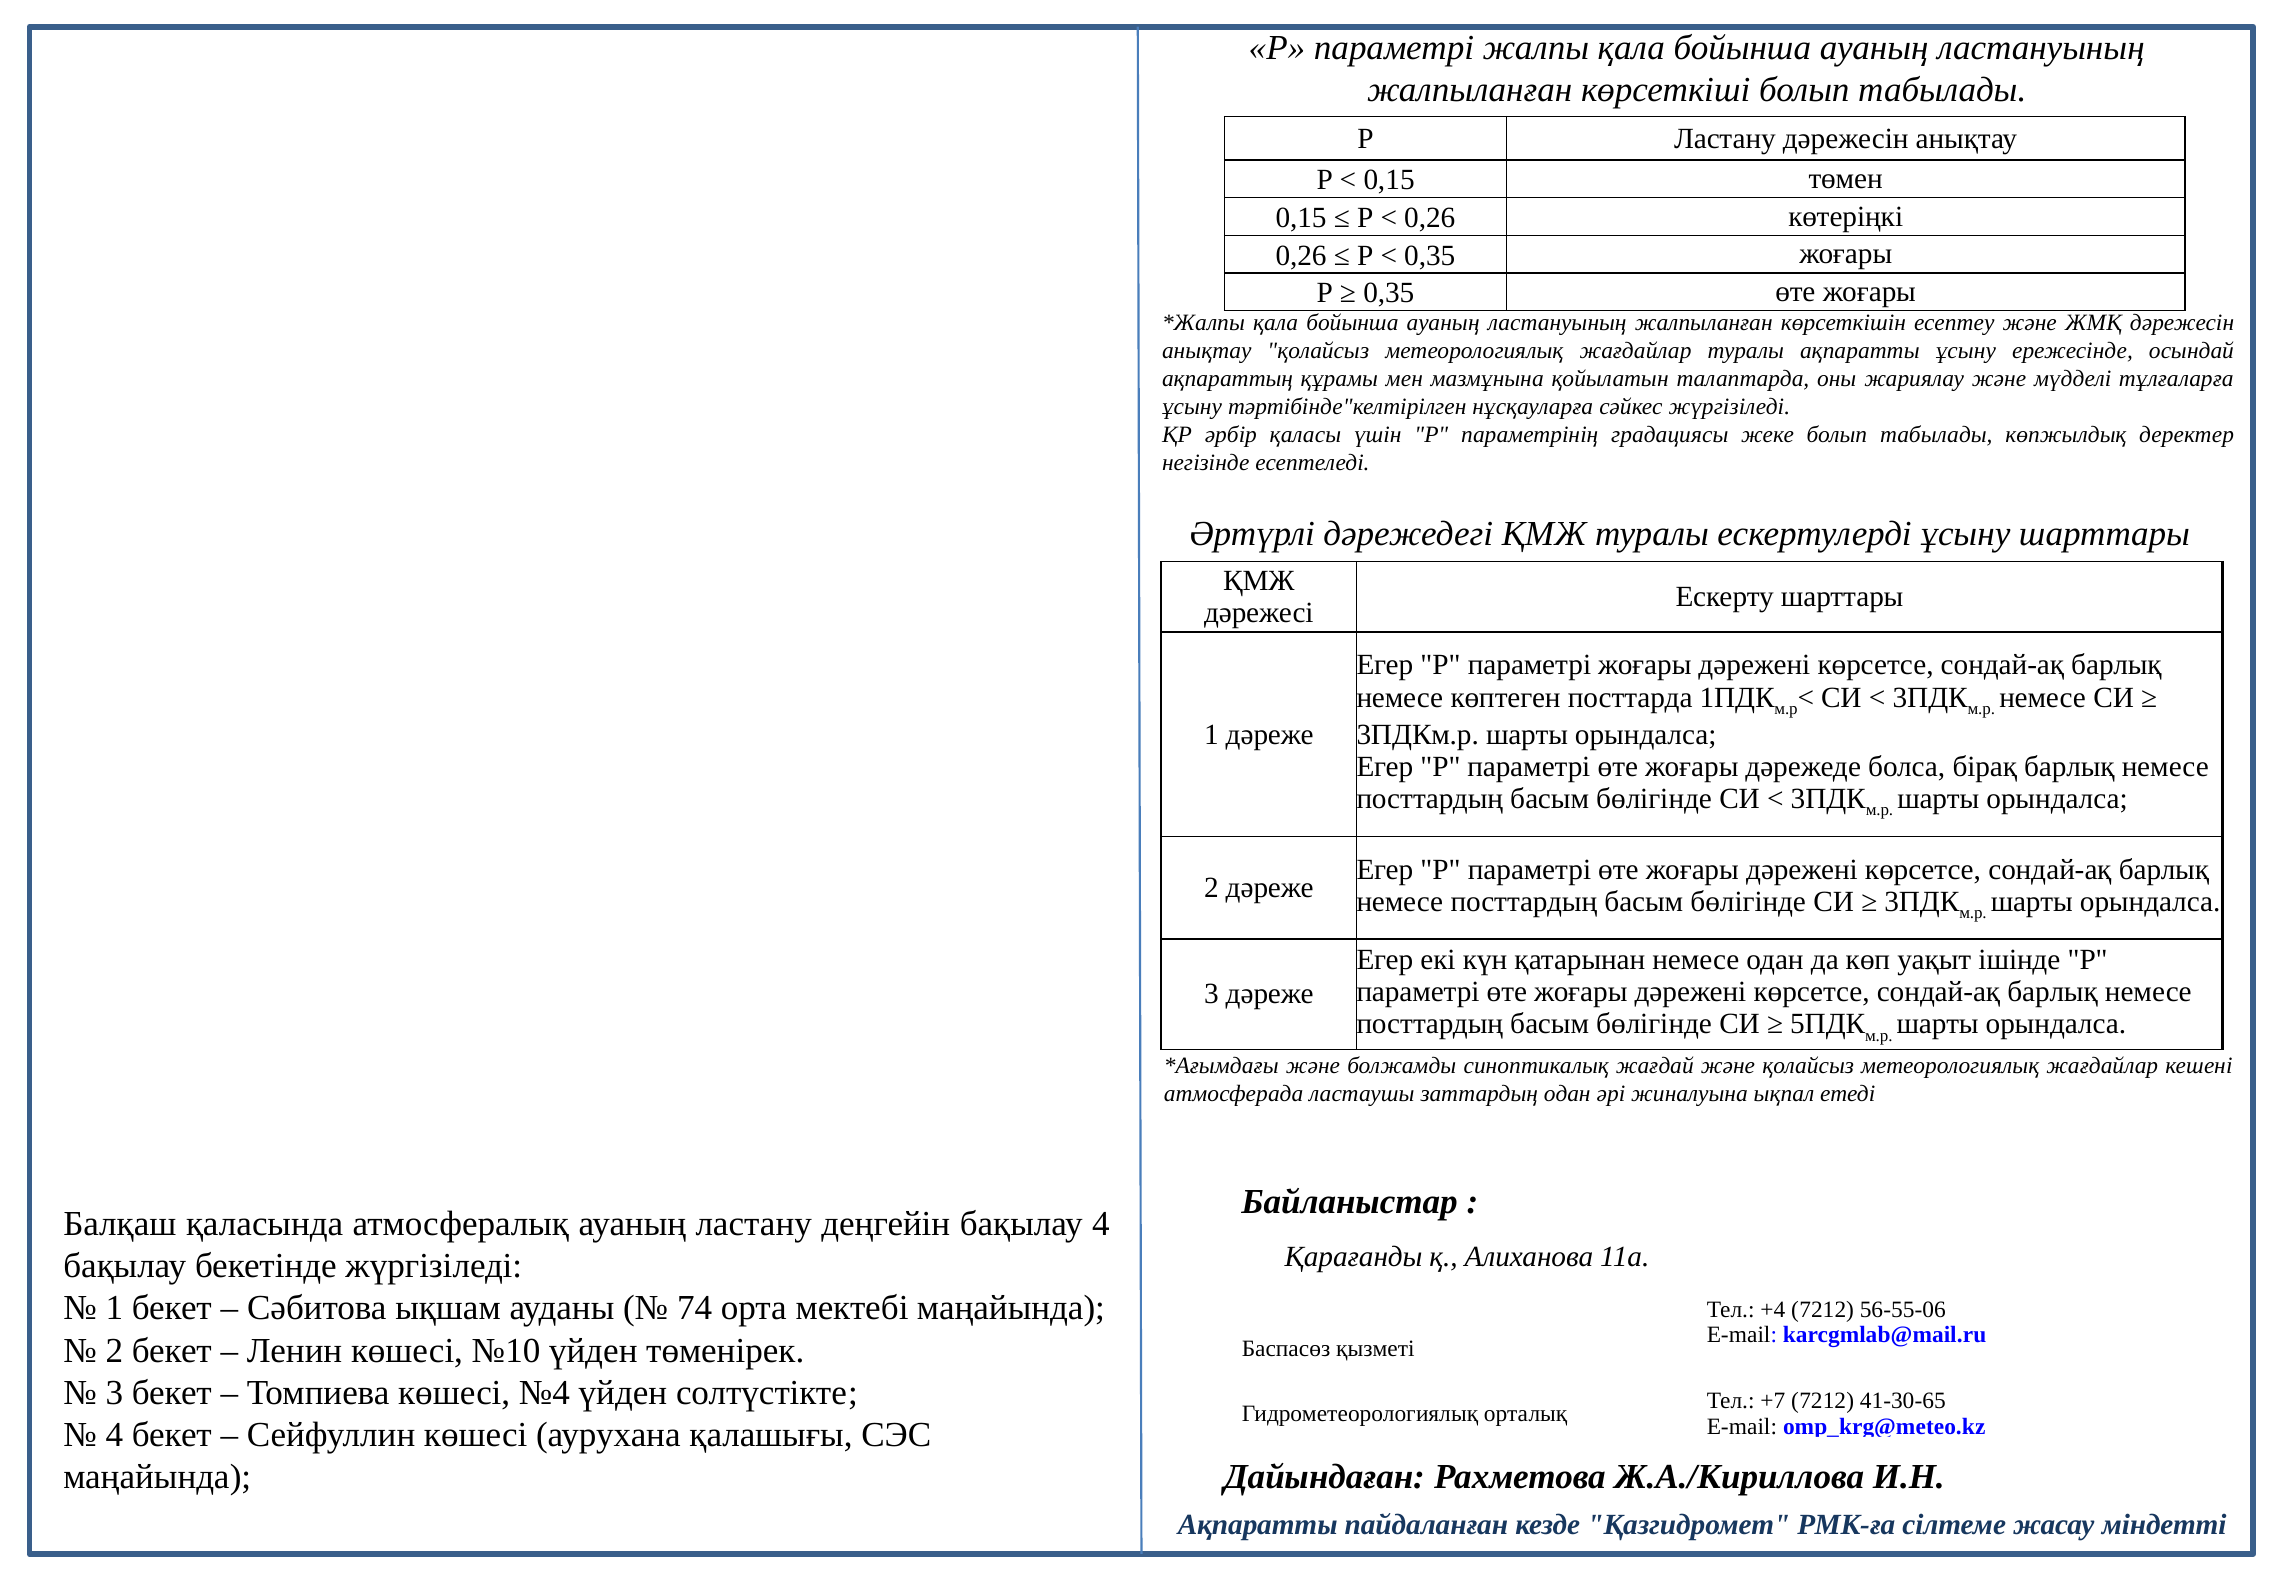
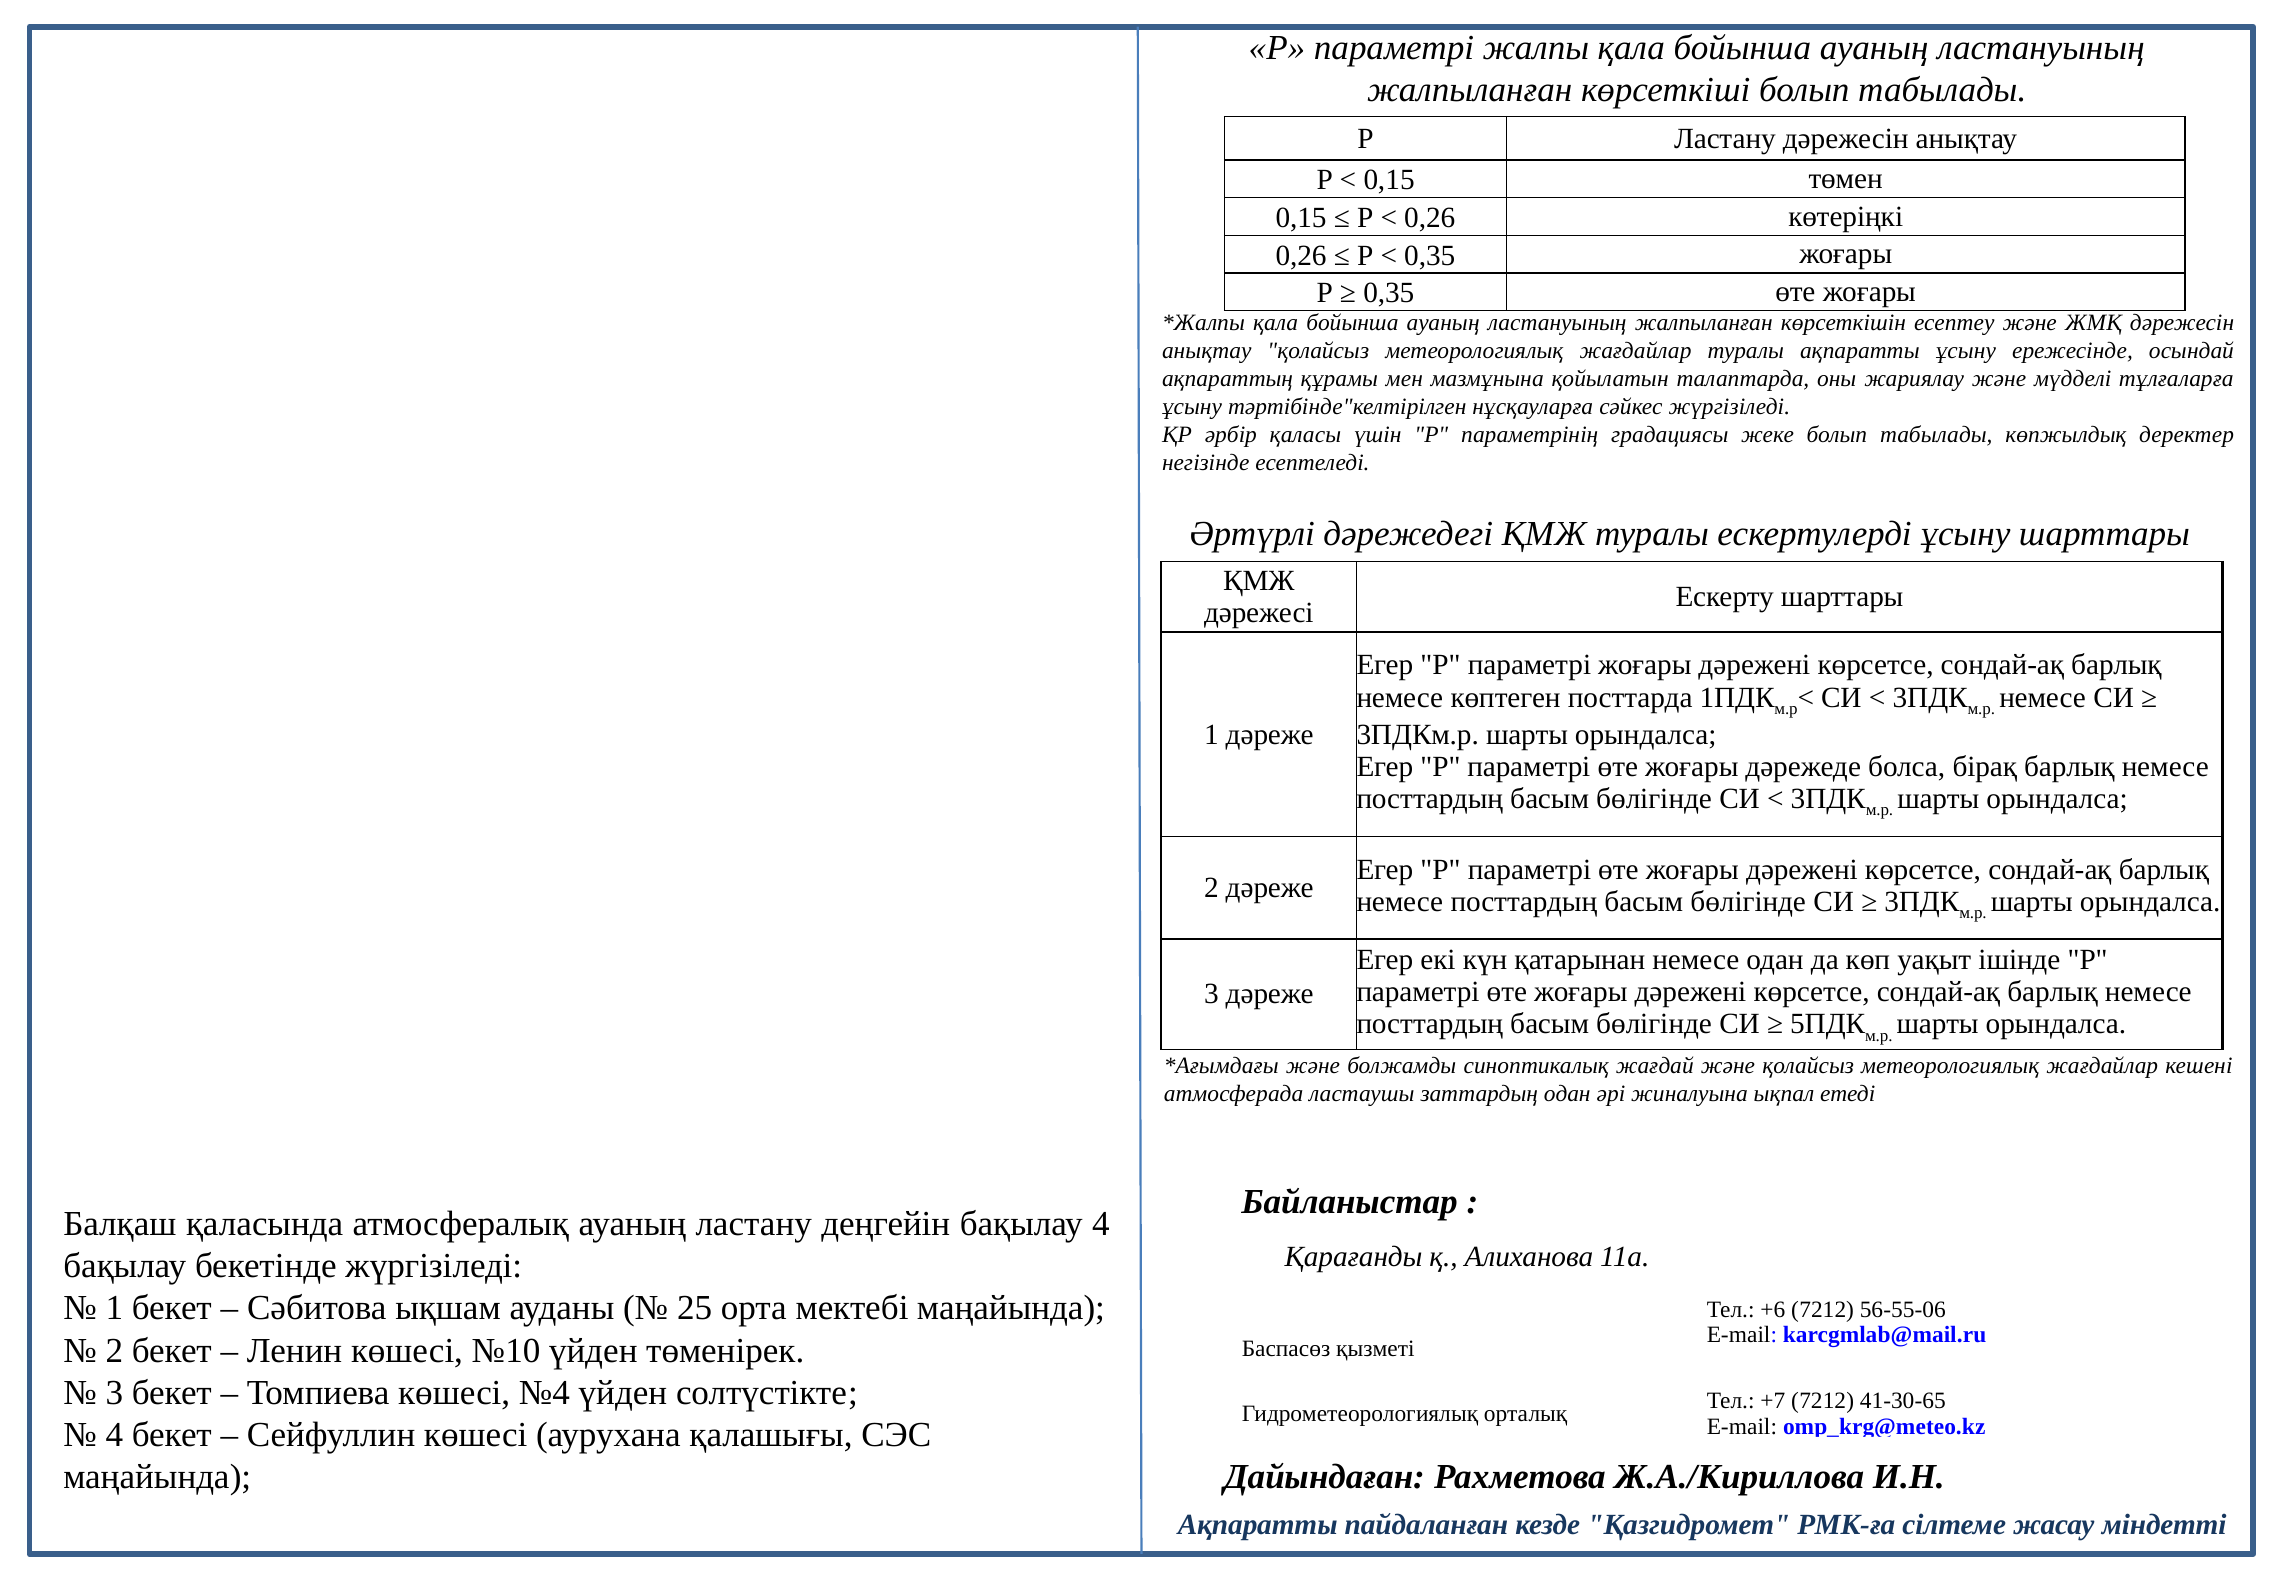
74: 74 -> 25 (695, 1308)
+4: +4 -> +6 (1773, 1309)
